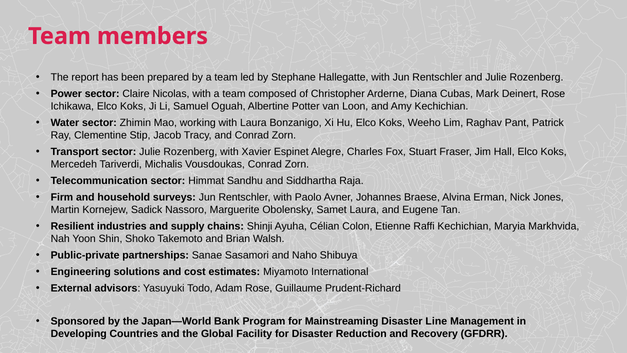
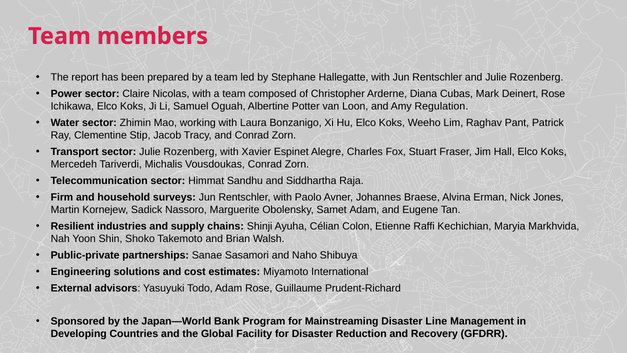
Amy Kechichian: Kechichian -> Regulation (441, 106)
Samet Laura: Laura -> Adam (364, 210)
